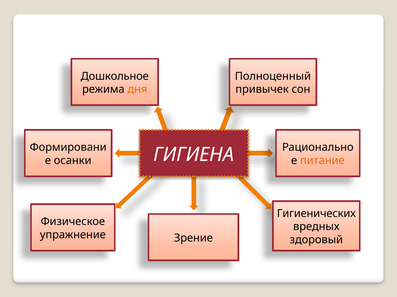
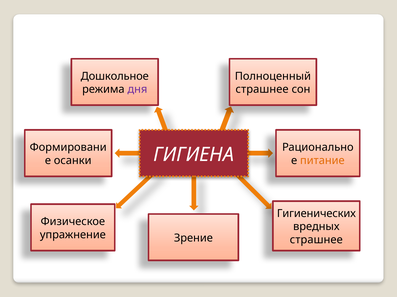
дня colour: orange -> purple (137, 90)
привычек: привычек -> страшнее (262, 90)
здоровый: здоровый -> страшнее (316, 240)
